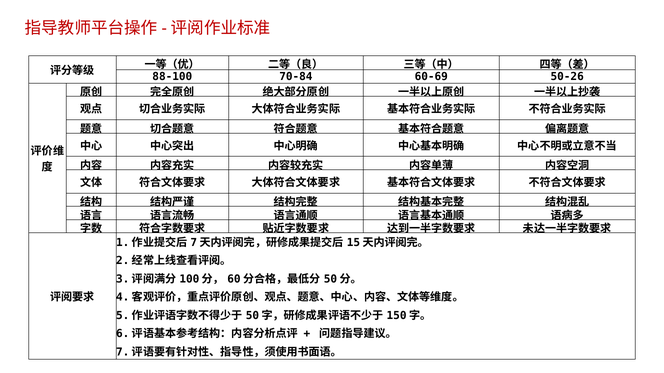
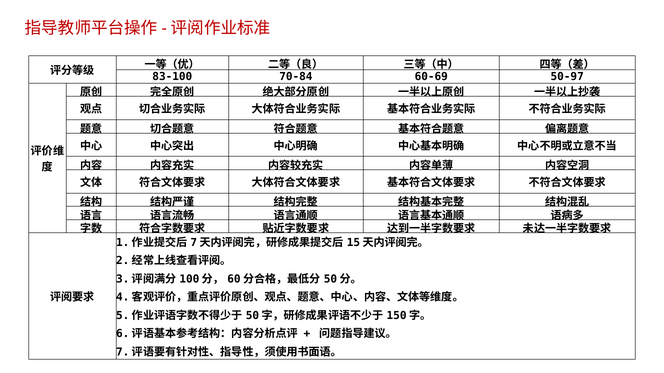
88-100: 88-100 -> 83-100 (172, 77)
50-26: 50-26 -> 50-97 (567, 77)
